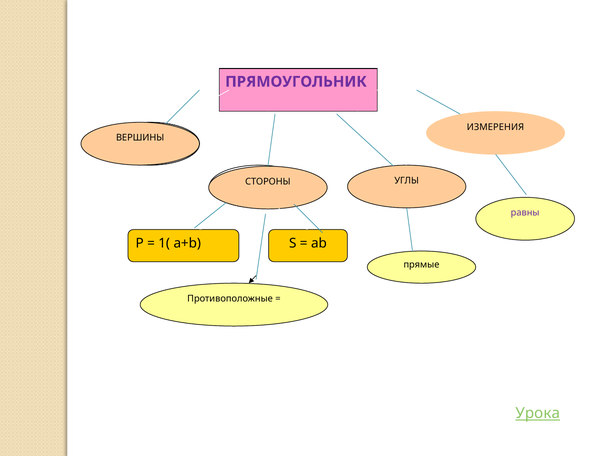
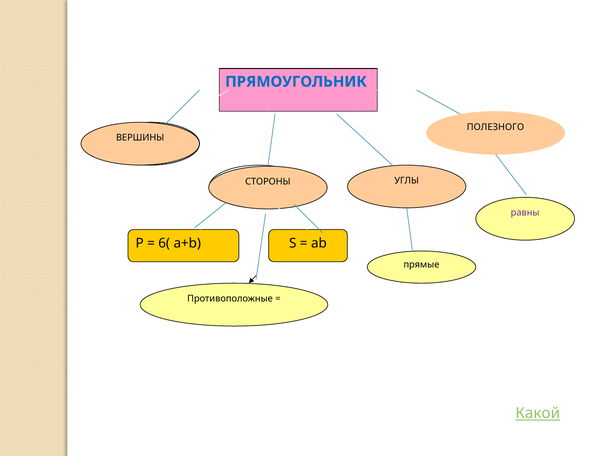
ПРЯМОУГОЛЬНИК colour: purple -> blue (296, 82)
ИЗМЕРЕНИЯ: ИЗМЕРЕНИЯ -> ПОЛЕЗНОГО (495, 127)
1(: 1( -> 6( (164, 243)
Урока: Урока -> Какой (538, 413)
